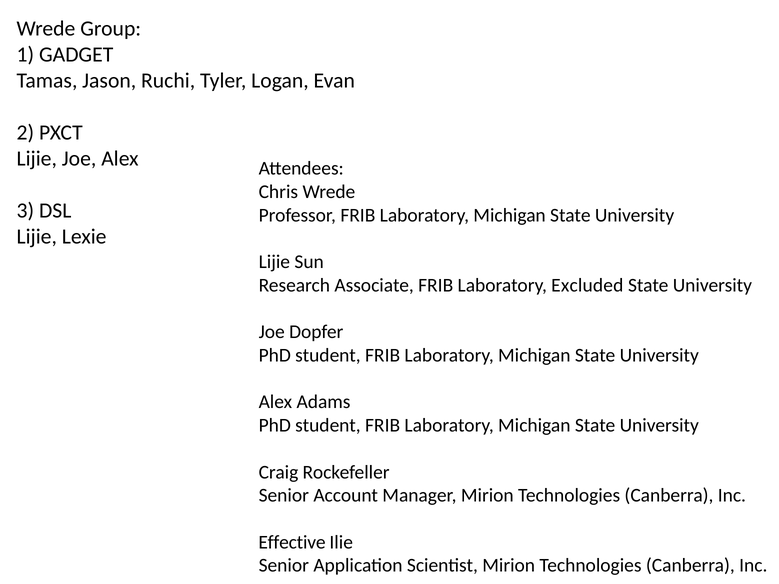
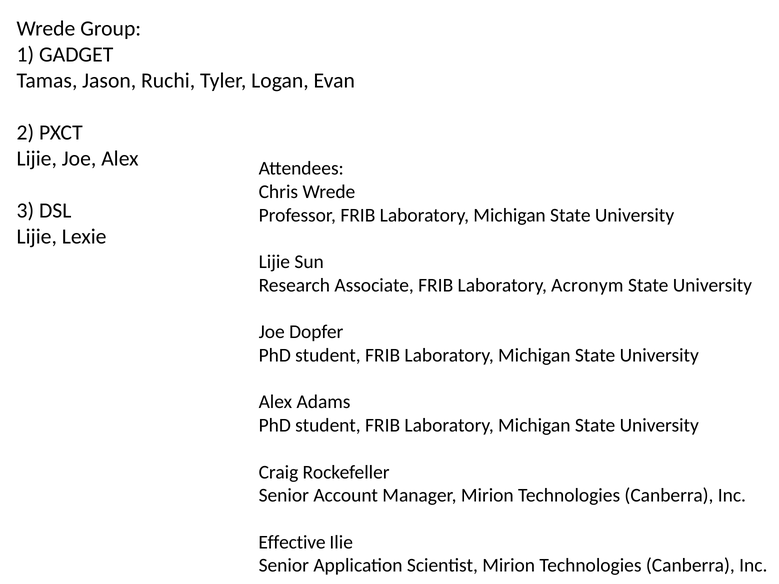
Excluded: Excluded -> Acronym (587, 285)
